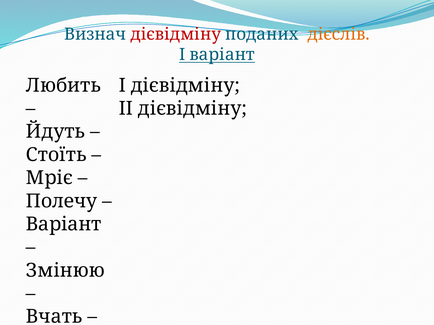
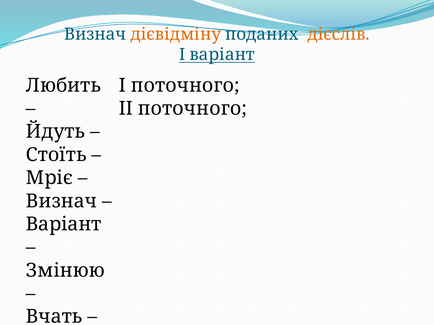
дієвідміну colour: red -> orange (176, 34)
I дієвідміну: дієвідміну -> поточного (185, 86)
II дієвідміну: дієвідміну -> поточного (192, 109)
Полечу: Полечу -> Визнач (62, 201)
